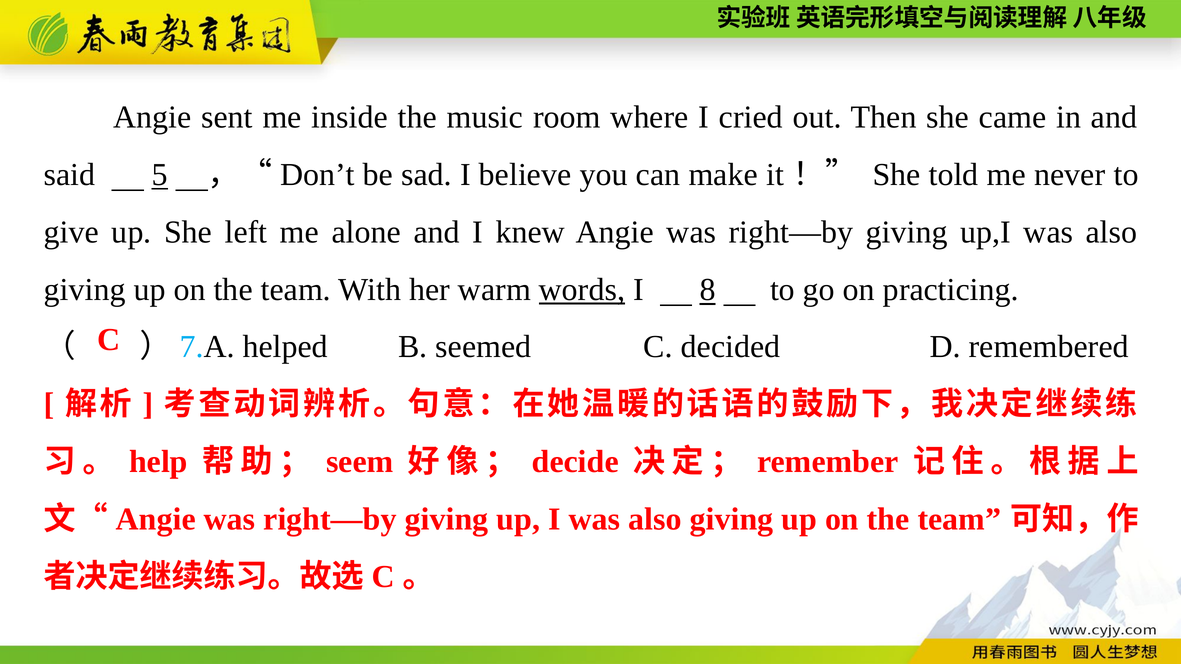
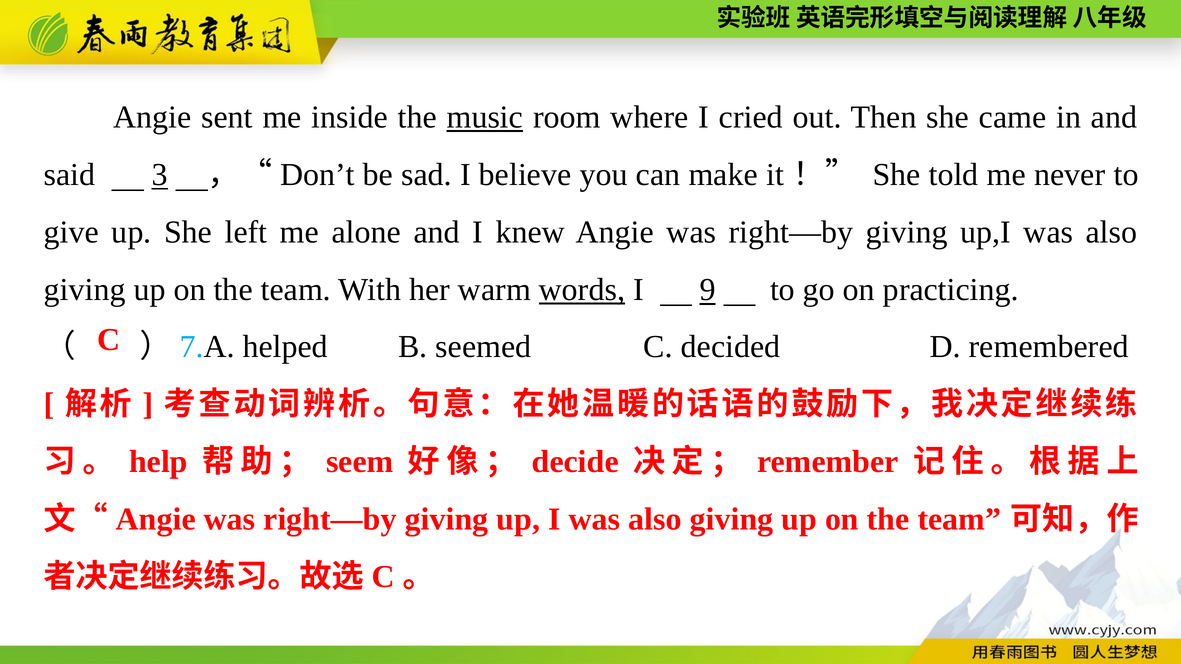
music underline: none -> present (485, 117)
5: 5 -> 3 (160, 175)
8: 8 -> 9 (708, 290)
